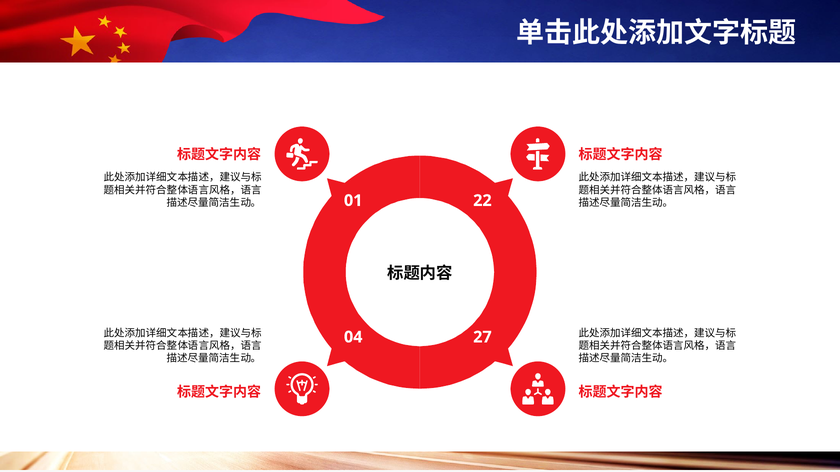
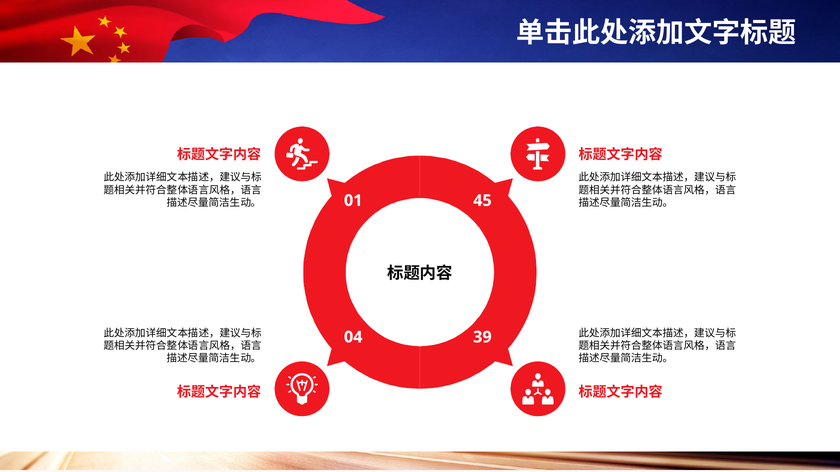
22: 22 -> 45 (482, 201)
27: 27 -> 39 (482, 337)
